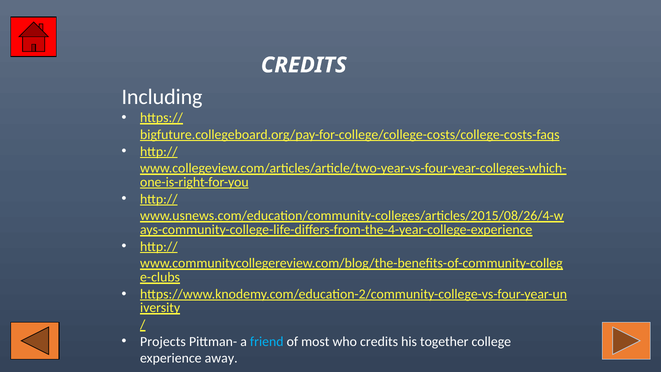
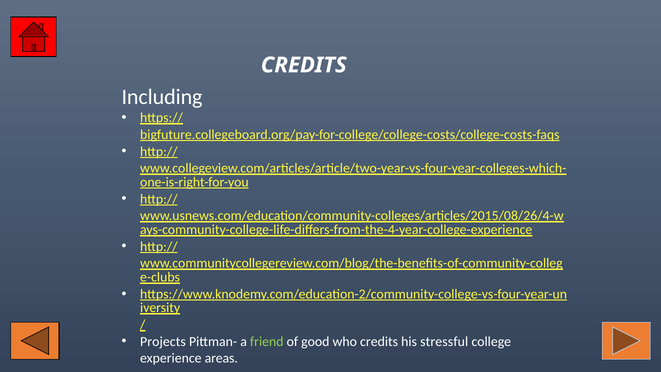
friend colour: light blue -> light green (267, 341)
most: most -> good (315, 341)
together: together -> stressful (444, 341)
away: away -> areas (221, 358)
